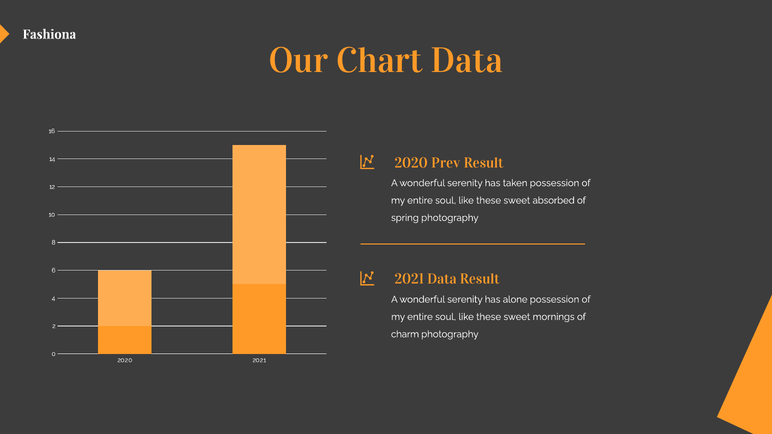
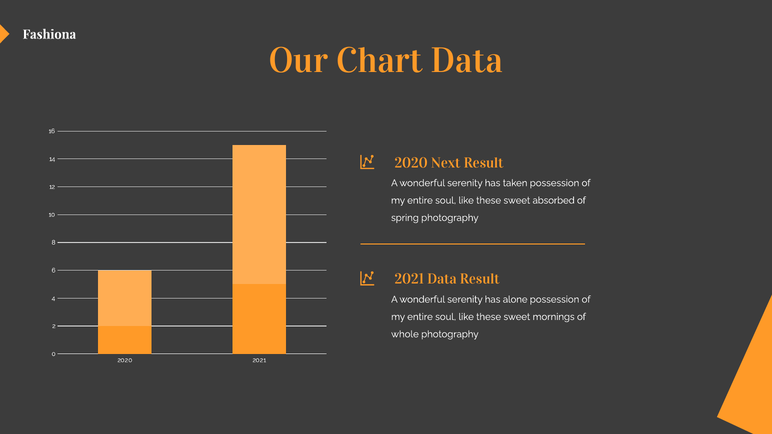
Prev: Prev -> Next (446, 163)
charm: charm -> whole (405, 334)
